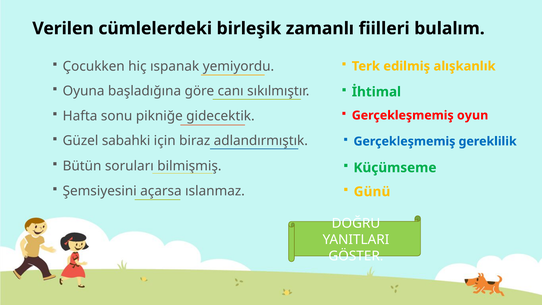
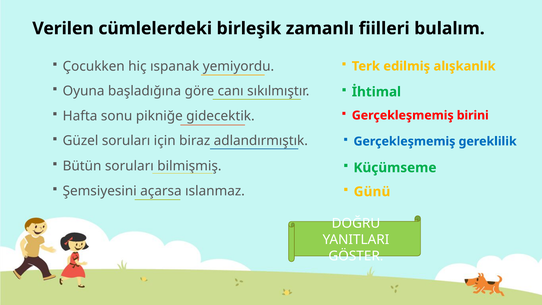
oyun: oyun -> birini (473, 115)
Güzel sabahki: sabahki -> soruları (126, 141)
